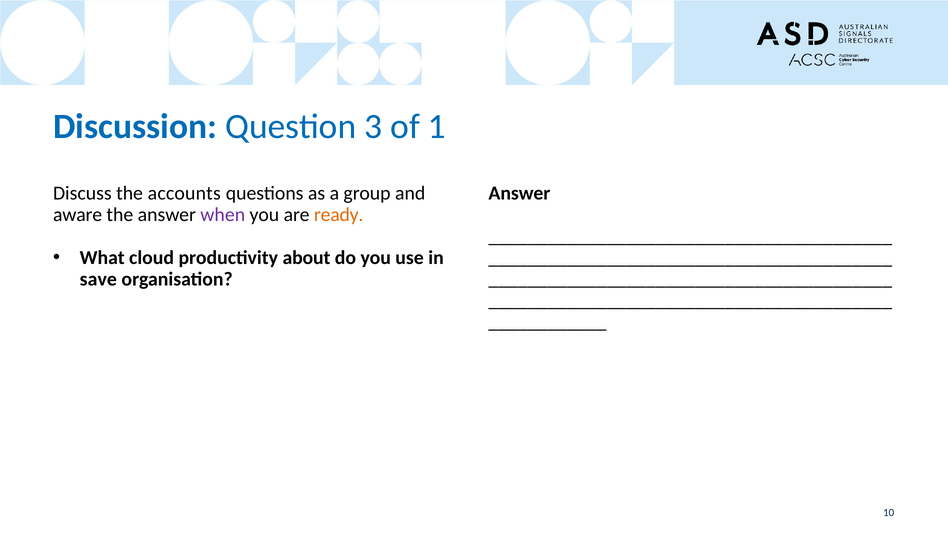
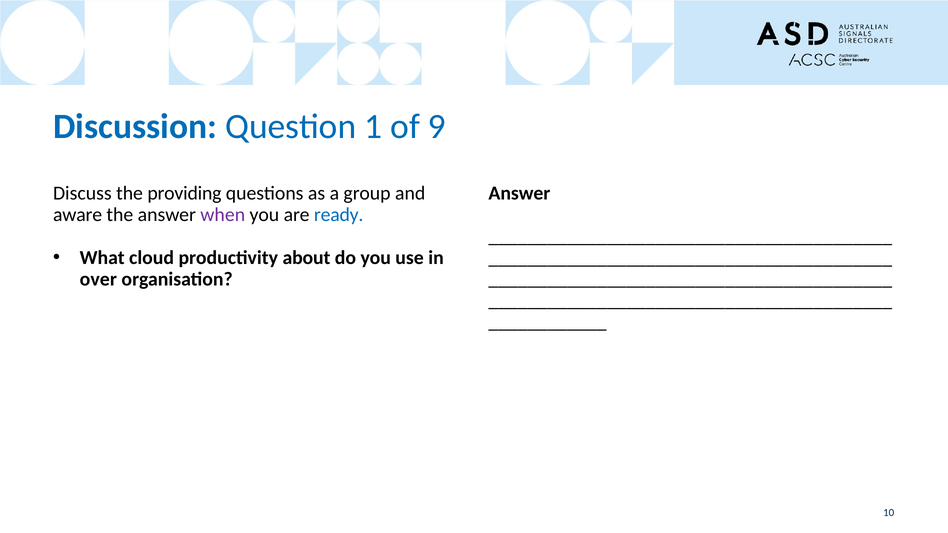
3: 3 -> 1 (373, 126)
1: 1 -> 9 (437, 126)
accounts: accounts -> providing (184, 193)
ready colour: orange -> blue (339, 215)
save: save -> over (98, 279)
